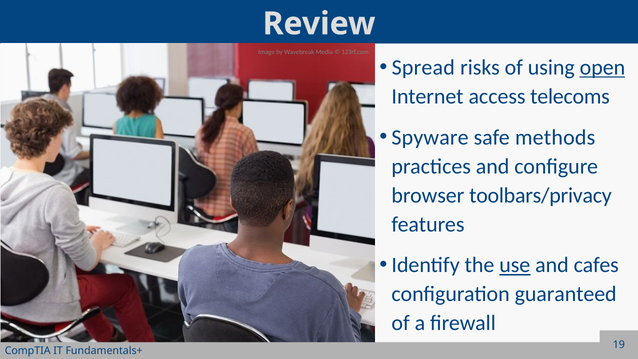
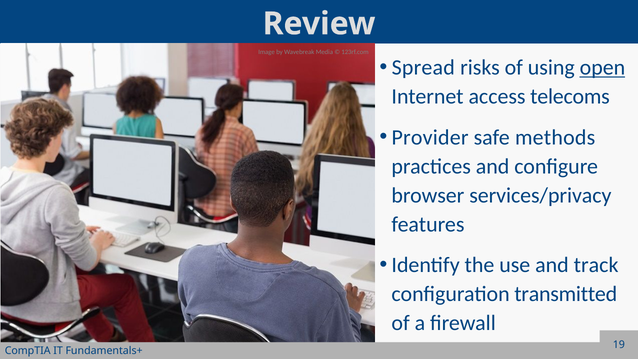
Spyware: Spyware -> Provider (430, 137)
toolbars/privacy: toolbars/privacy -> services/privacy (540, 195)
use underline: present -> none (515, 265)
cafes: cafes -> track (596, 265)
guaranteed: guaranteed -> transmitted (566, 294)
